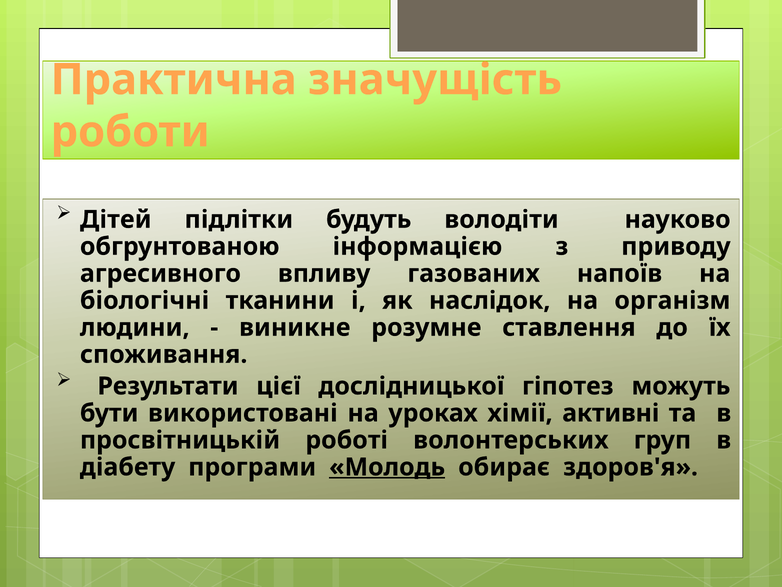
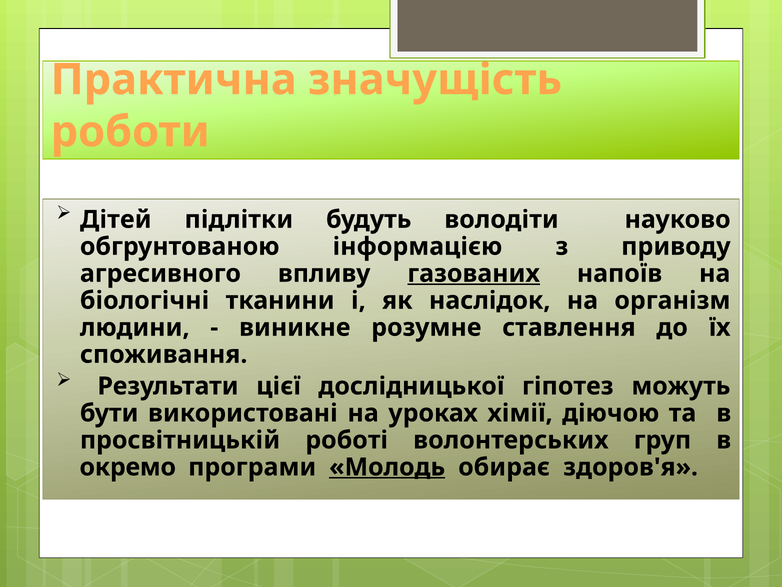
газованих underline: none -> present (474, 273)
активні: активні -> діючою (611, 413)
діабету: діабету -> окремо (128, 467)
